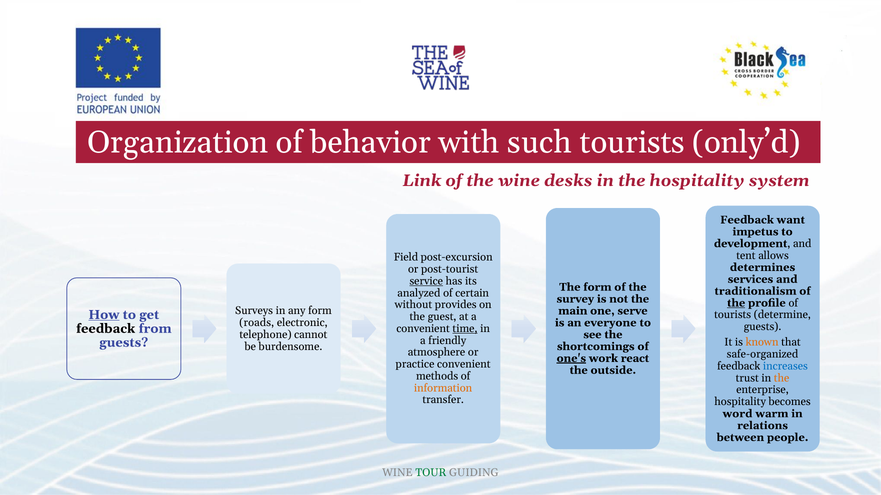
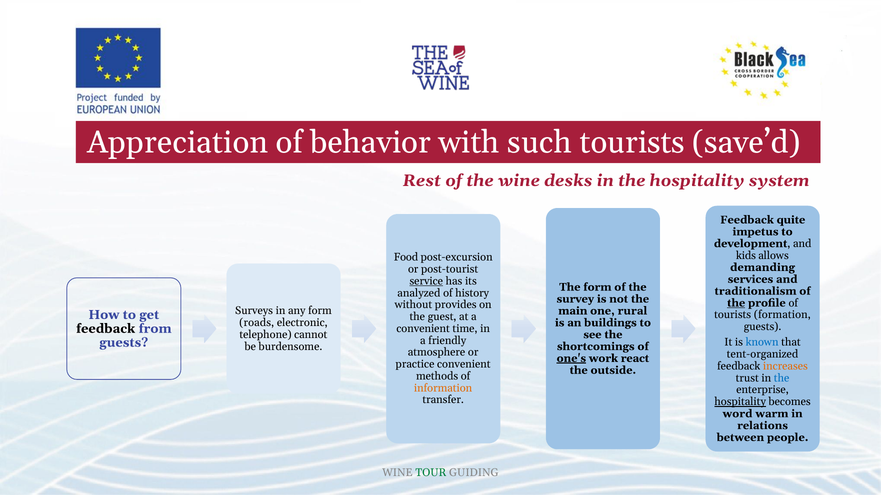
Organization: Organization -> Appreciation (178, 143)
only’d: only’d -> save’d (746, 143)
Link: Link -> Rest (422, 181)
want: want -> quite (791, 220)
tent: tent -> kids (746, 256)
Field: Field -> Food (406, 258)
determines: determines -> demanding (763, 268)
certain: certain -> history (472, 293)
serve: serve -> rural (632, 311)
How underline: present -> none (104, 315)
determine: determine -> formation (782, 315)
everyone: everyone -> buildings (610, 323)
time underline: present -> none (465, 329)
known colour: orange -> blue (762, 343)
safe-organized: safe-organized -> tent-organized (762, 355)
increases colour: blue -> orange (785, 367)
the colour: orange -> blue (782, 378)
hospitality underline: none -> present (740, 402)
